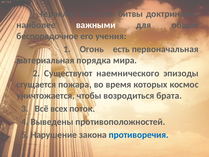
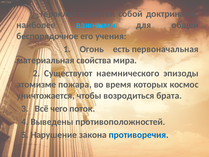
битвы: битвы -> собой (130, 14)
важными colour: white -> light blue (96, 25)
порядка: порядка -> свойства (94, 60)
сгущается: сгущается -> атомизме (36, 84)
всех: всех -> чего (59, 109)
